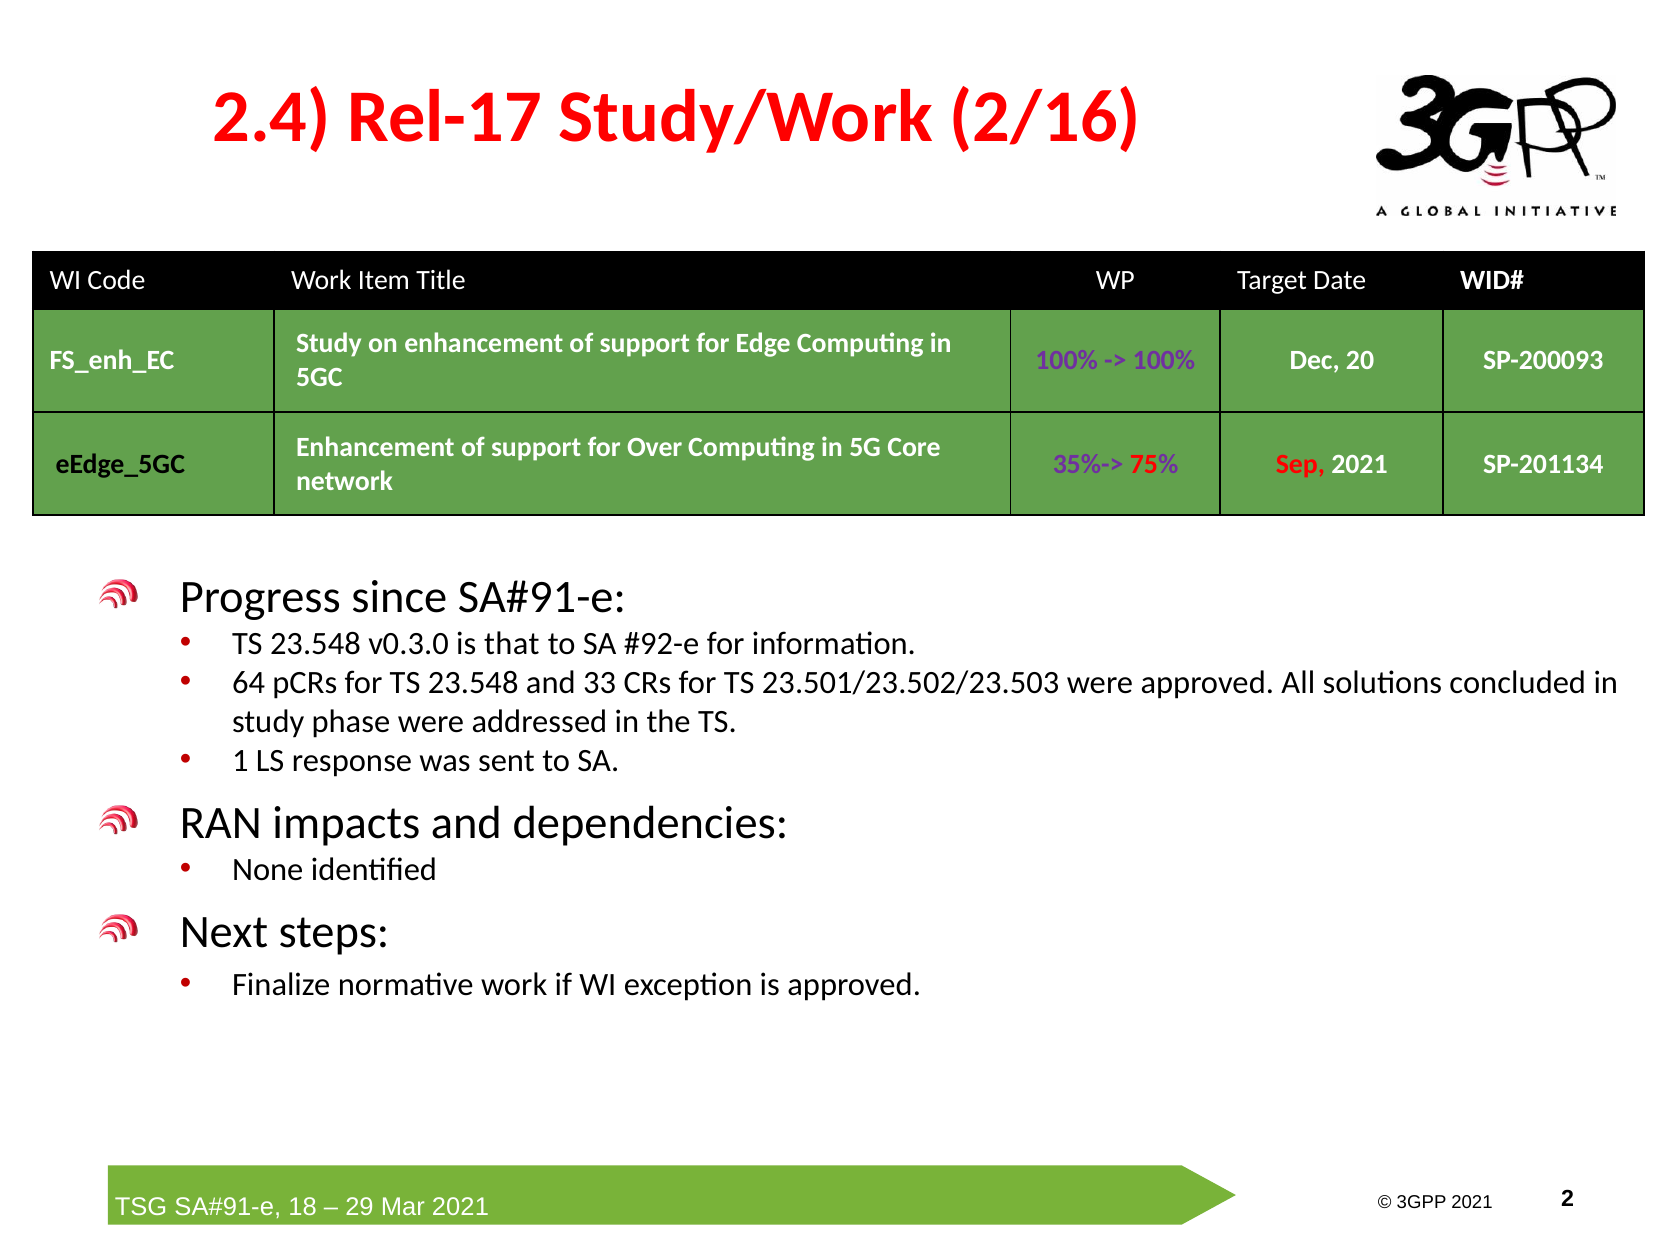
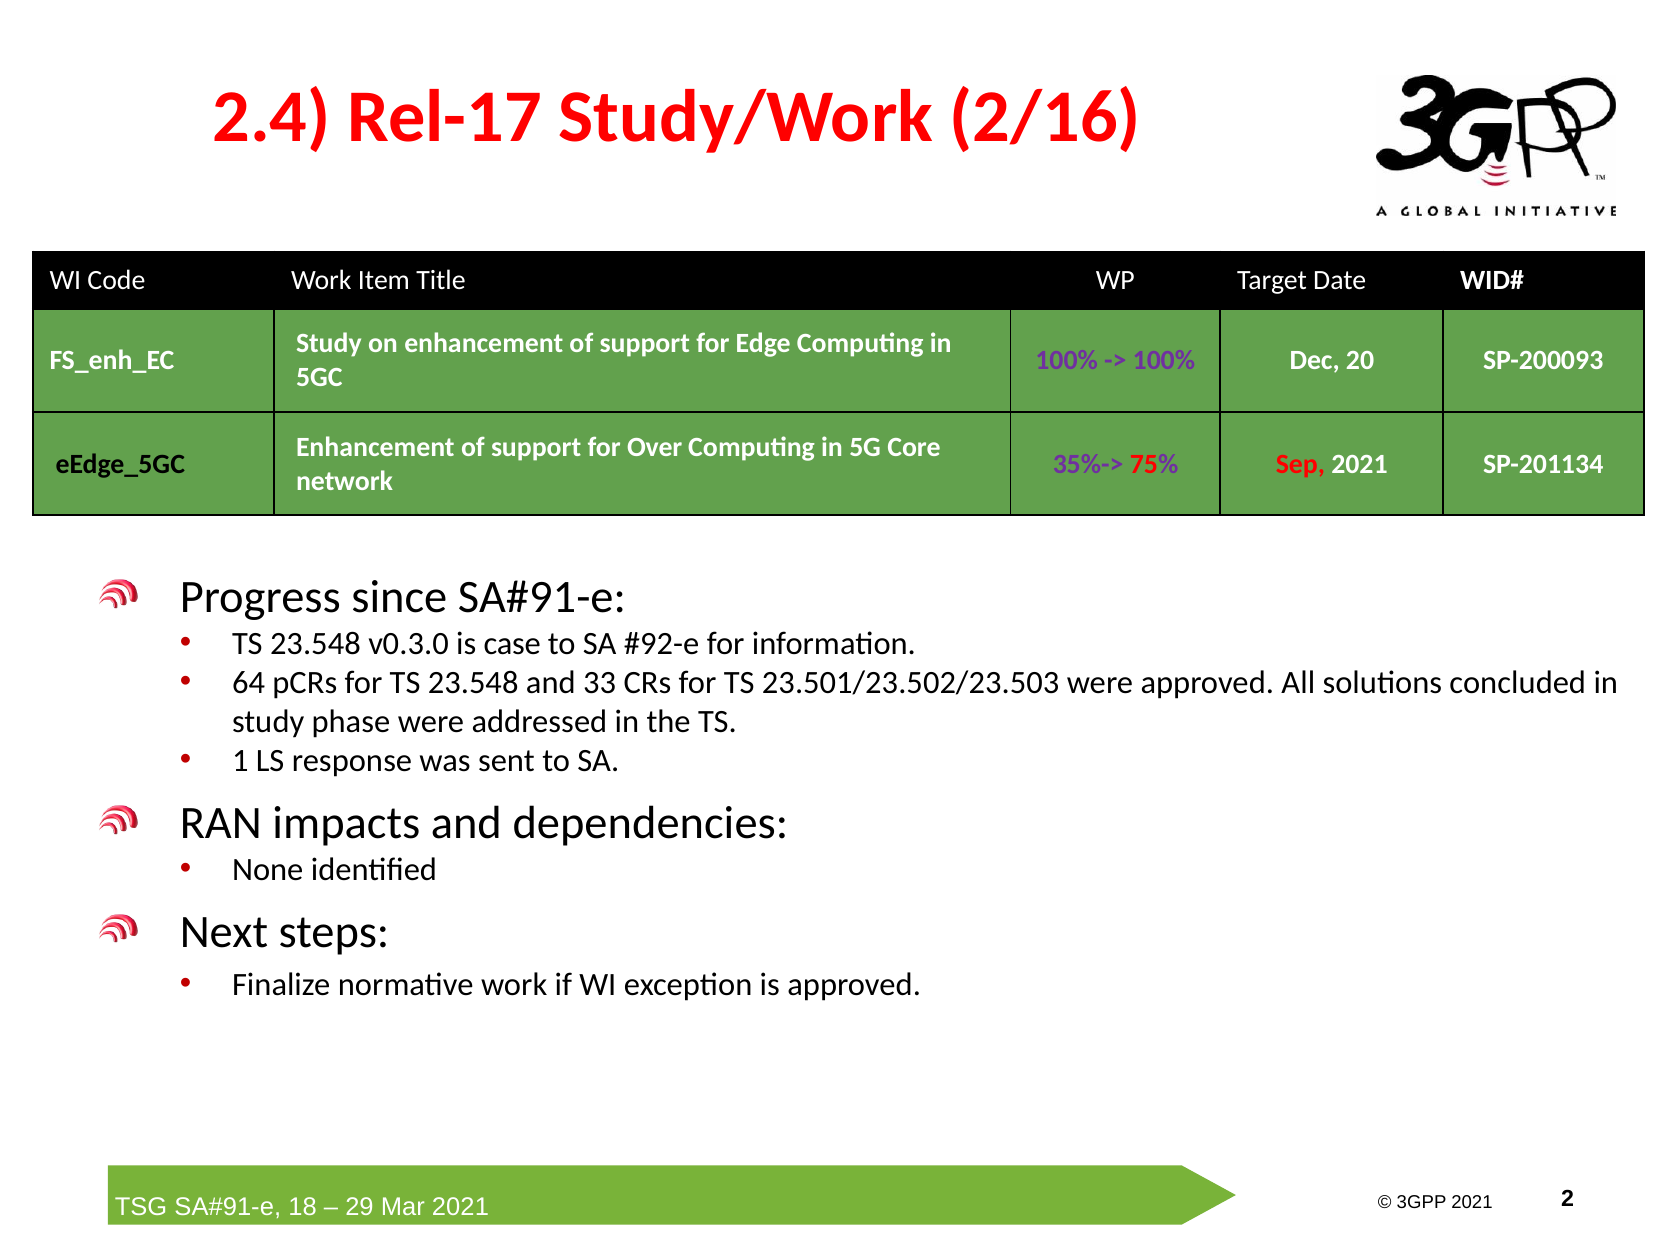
that: that -> case (512, 644)
